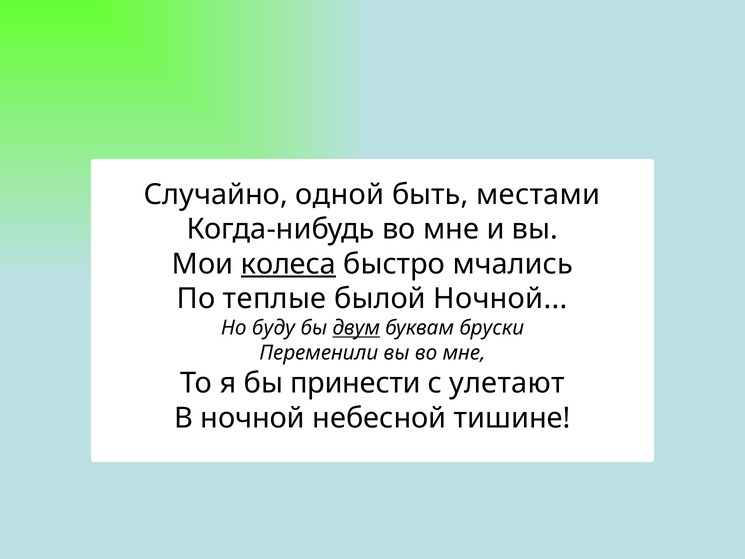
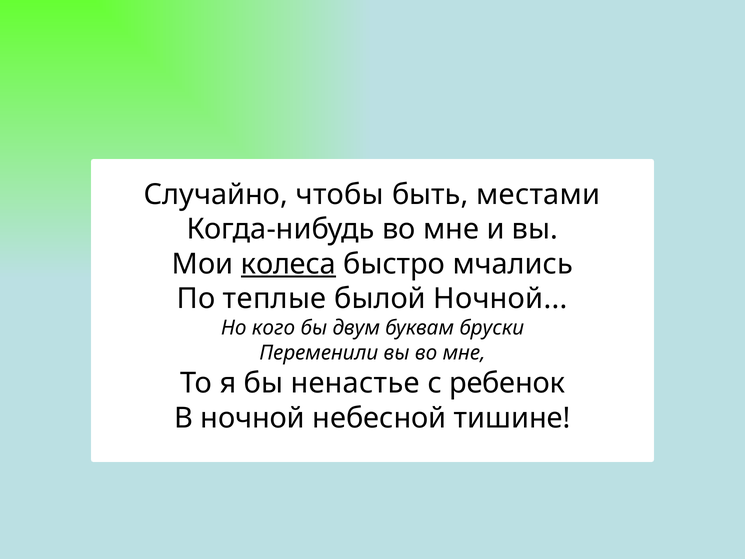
одной: одной -> чтобы (340, 194)
буду: буду -> кого (274, 328)
двум underline: present -> none (356, 328)
принести: принести -> ненастье (355, 383)
улетают: улетают -> ребенок (507, 383)
